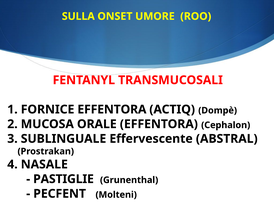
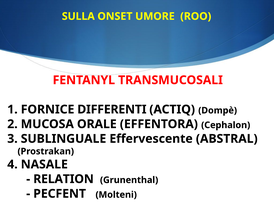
FORNICE EFFENTORA: EFFENTORA -> DIFFERENTI (112, 109)
PASTIGLIE: PASTIGLIE -> RELATION (64, 179)
